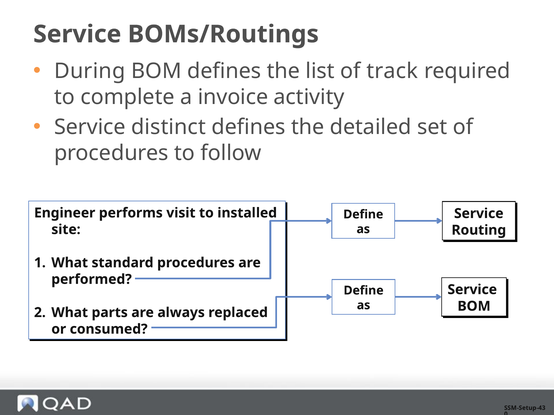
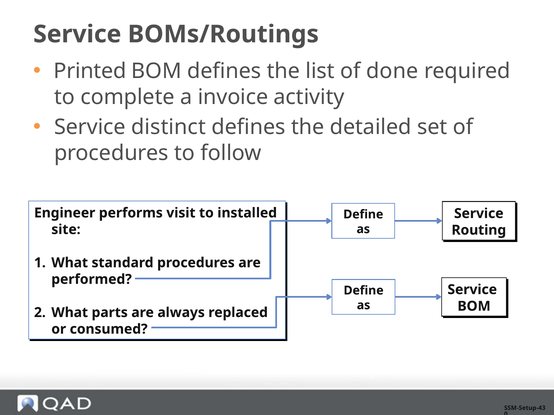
During: During -> Printed (90, 71)
track: track -> done (392, 71)
